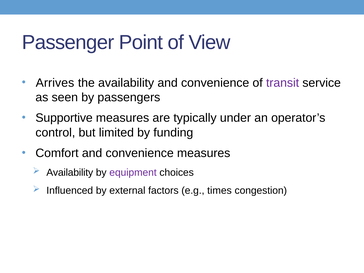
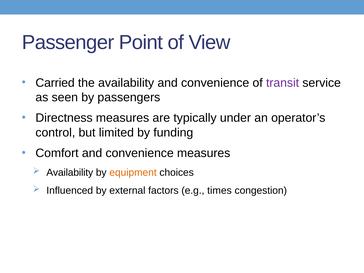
Arrives: Arrives -> Carried (55, 83)
Supportive: Supportive -> Directness (64, 118)
equipment colour: purple -> orange (133, 172)
